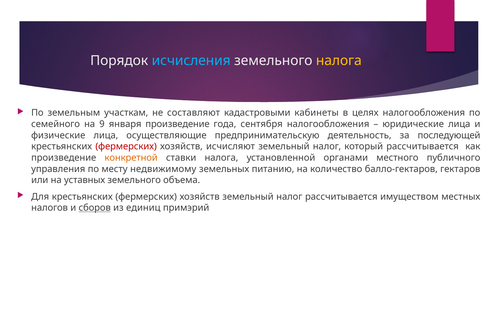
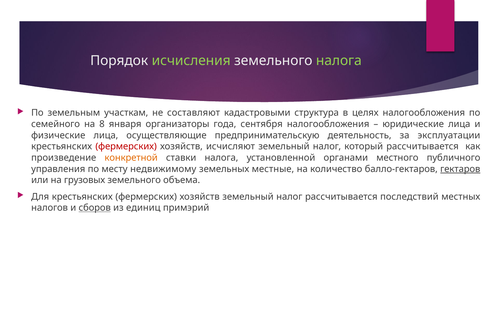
исчисления colour: light blue -> light green (191, 61)
налога colour: yellow -> light green (339, 61)
кабинеты: кабинеты -> структура (317, 113)
9: 9 -> 8 (102, 124)
января произведение: произведение -> организаторы (178, 124)
последующей: последующей -> эксплуатации (449, 135)
питанию: питанию -> местные (273, 169)
гектаров underline: none -> present (460, 169)
уставных: уставных -> грузовых (85, 180)
имуществом: имуществом -> последствий (409, 196)
